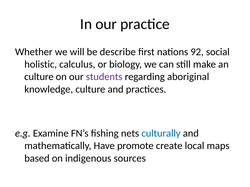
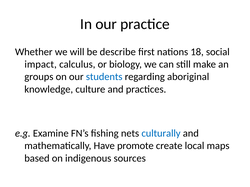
92: 92 -> 18 (197, 52)
holistic: holistic -> impact (41, 64)
culture: culture -> groups (39, 77)
students colour: purple -> blue (104, 77)
